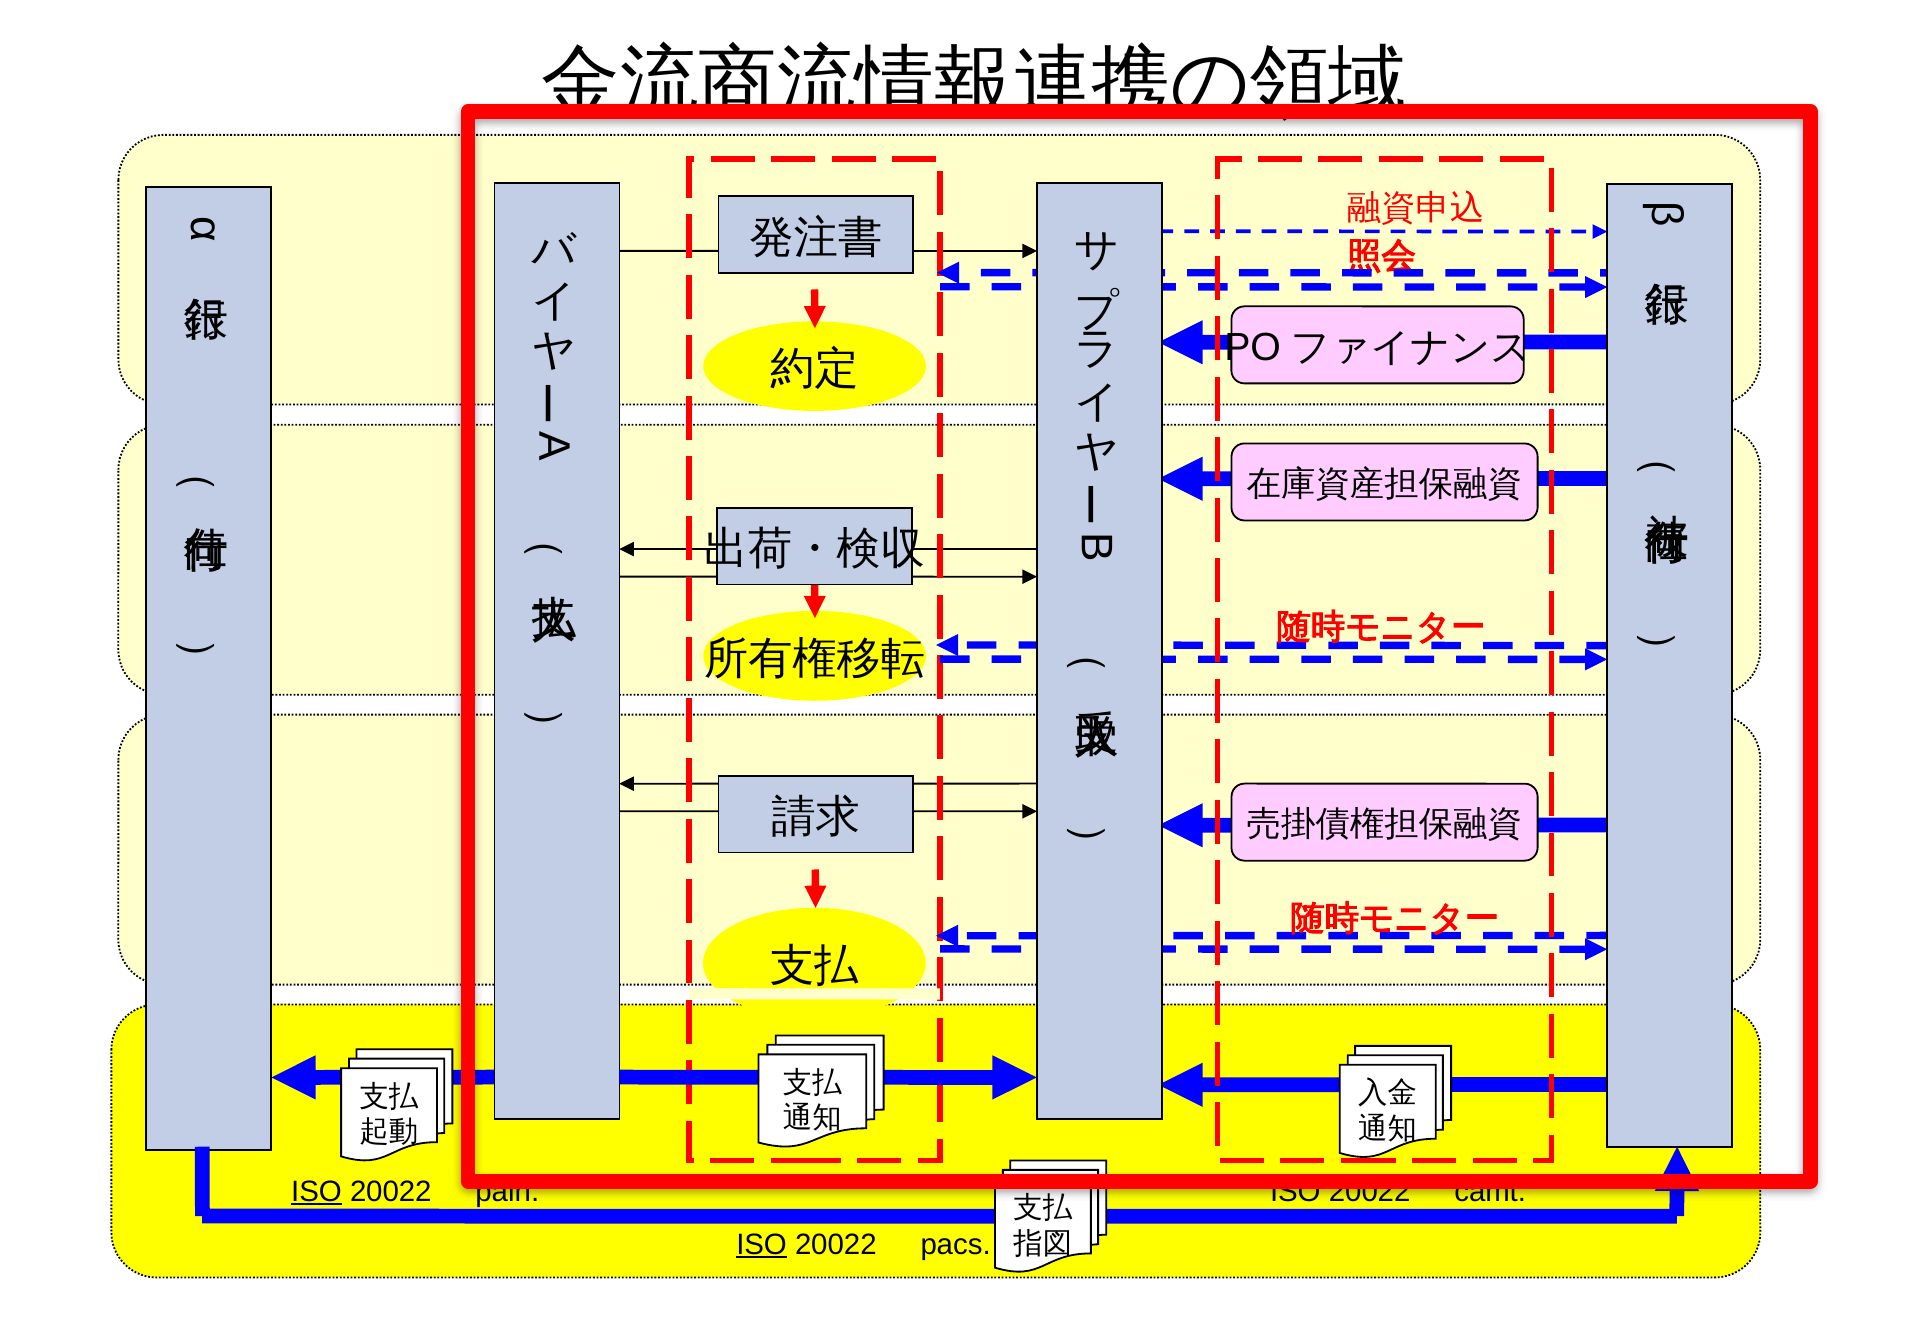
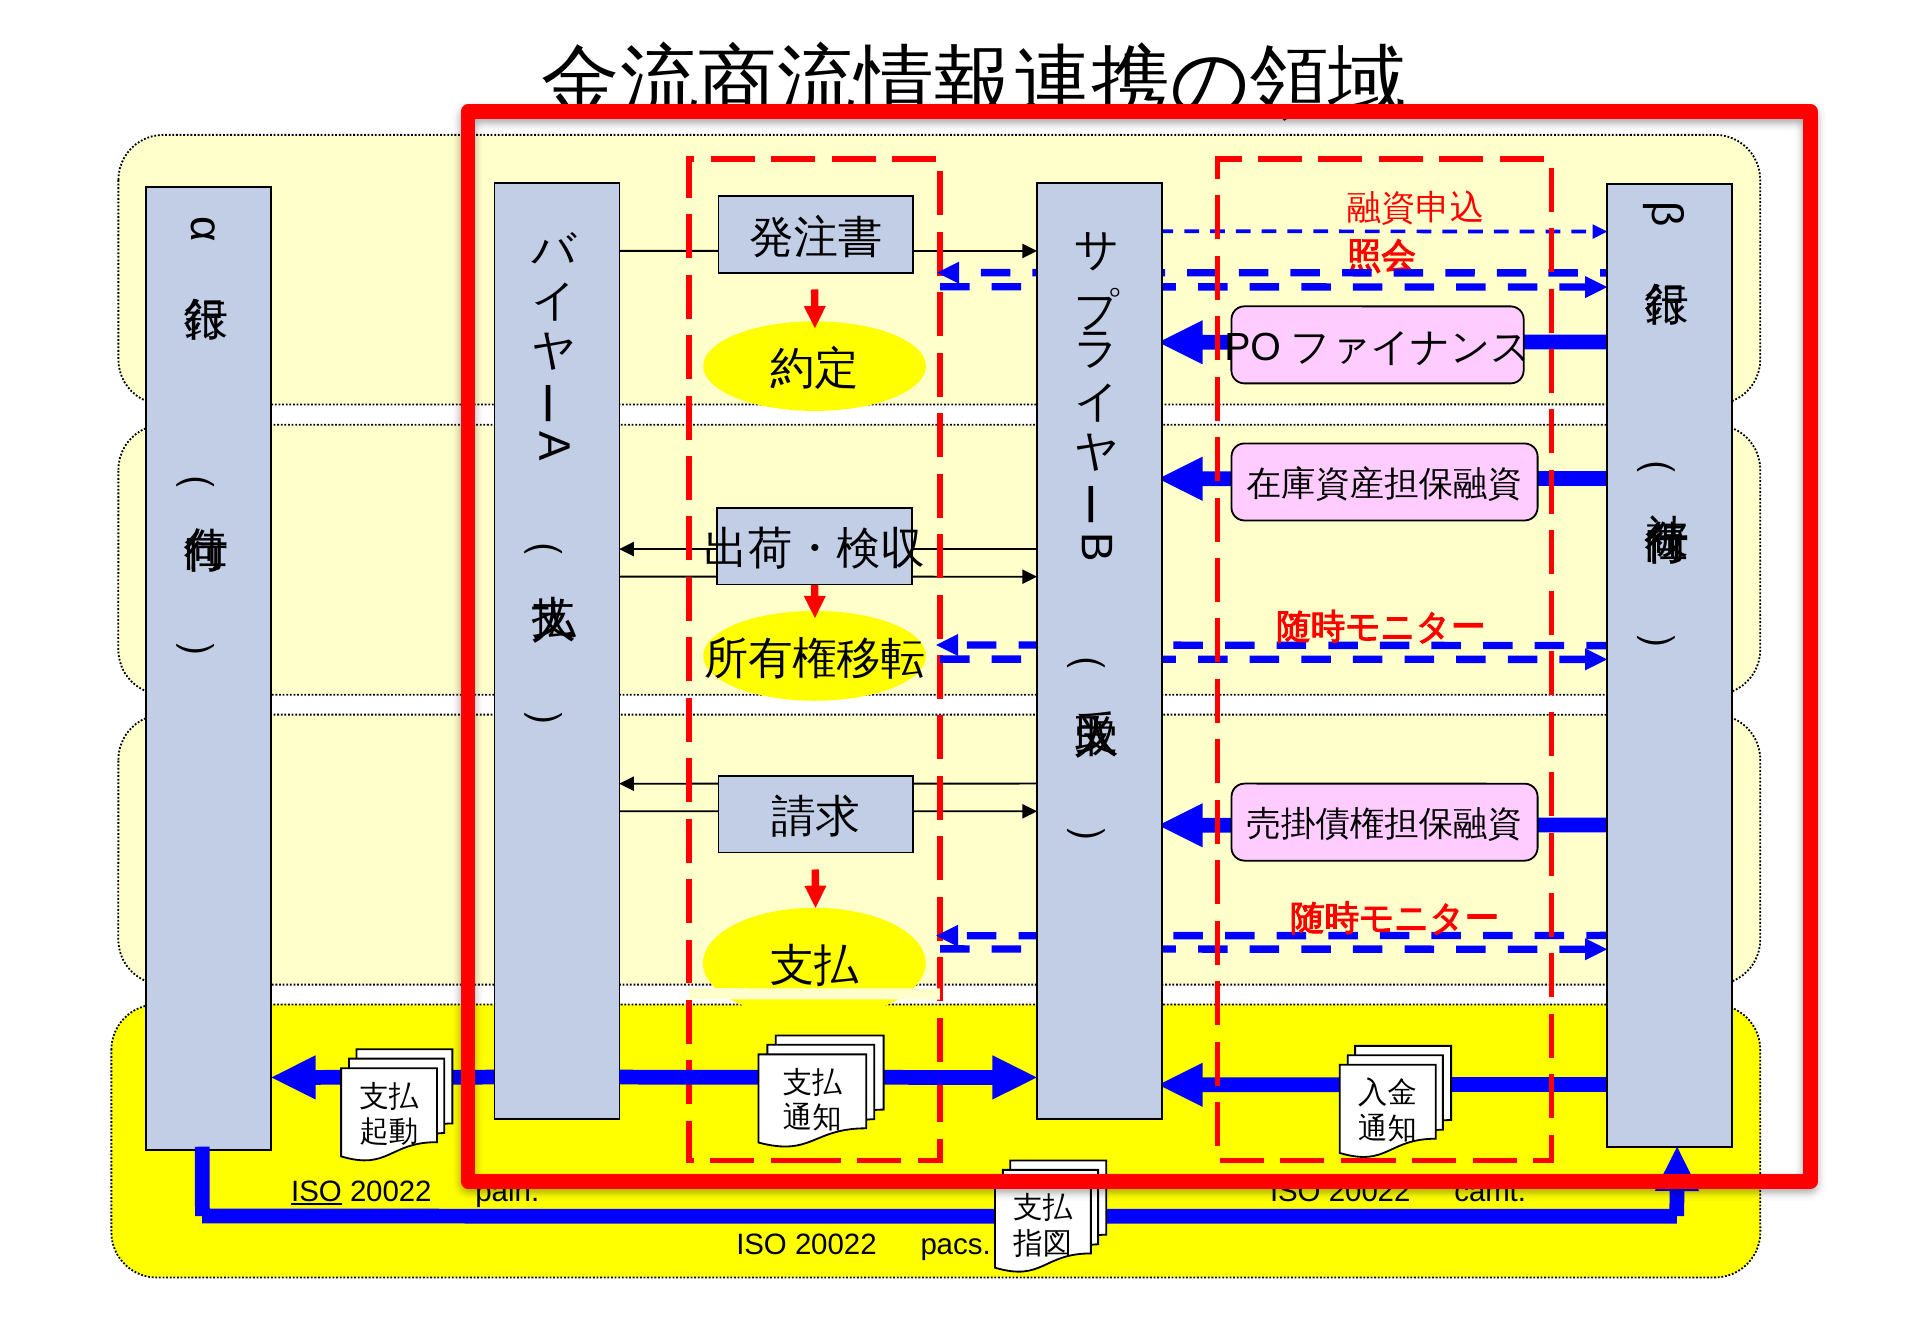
ISO underline: present -> none (762, 1245)
